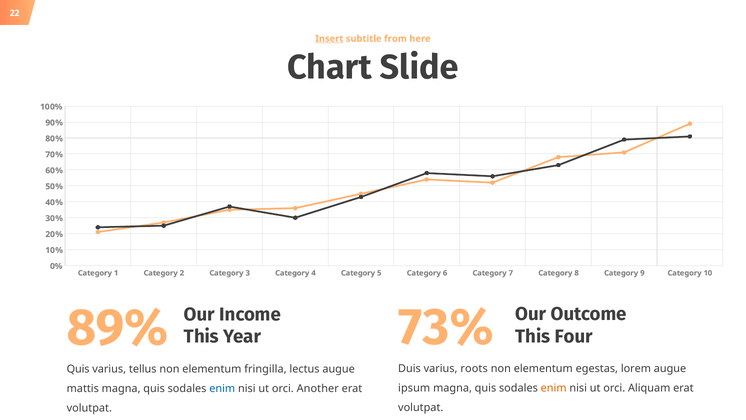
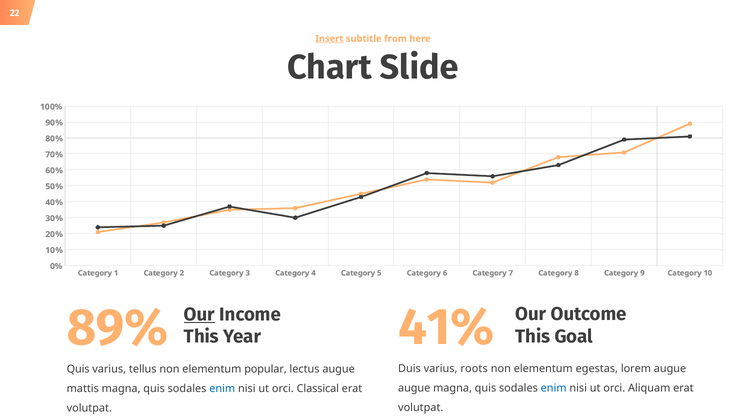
73%: 73% -> 41% (446, 327)
Our underline: none -> present (199, 314)
Four: Four -> Goal (574, 336)
fringilla: fringilla -> popular (265, 369)
ipsum: ipsum -> augue (414, 388)
enim colour: orange -> blue (554, 388)
Another: Another -> Classical (318, 388)
